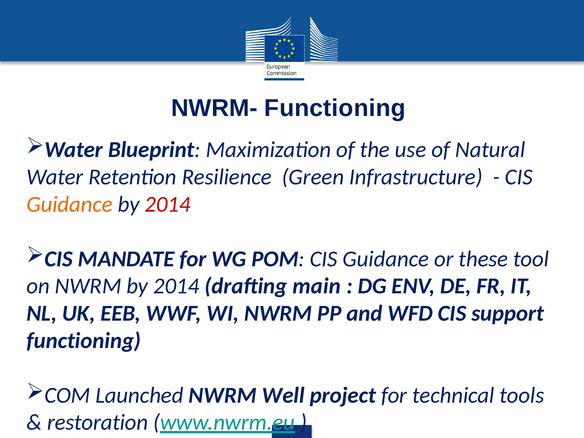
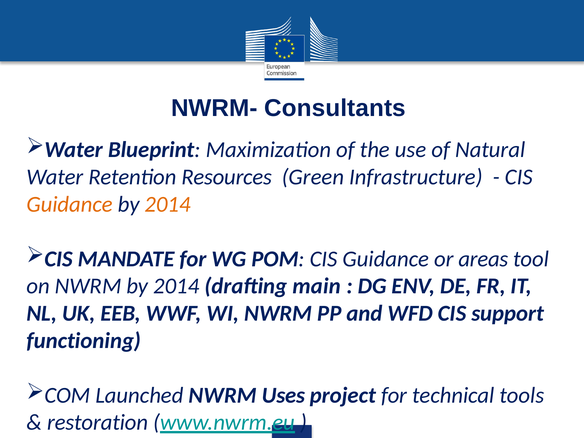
NWRM- Functioning: Functioning -> Consultants (335, 108)
Resilience: Resilience -> Resources (227, 177)
2014 colour: red -> orange (168, 204)
these: these -> areas (483, 259)
Well: Well -> Uses (283, 395)
